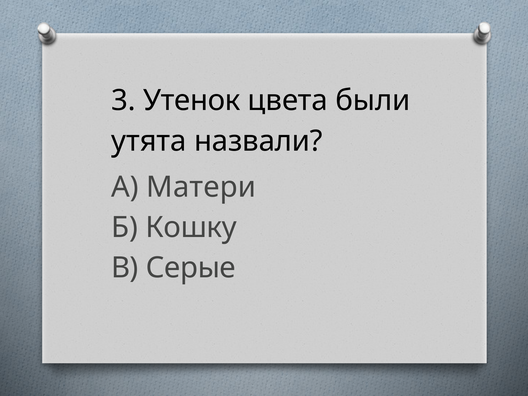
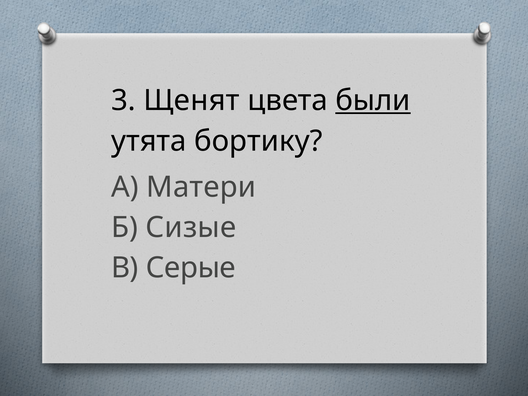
Утенок: Утенок -> Щенят (192, 101)
были underline: none -> present (373, 101)
назвали: назвали -> бортику (258, 141)
Кошку: Кошку -> Сизые (191, 228)
